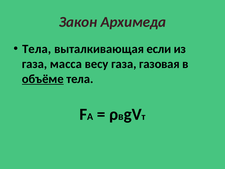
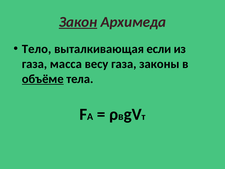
Закон underline: none -> present (78, 22)
Тела: Тела -> Тело (37, 49)
газовая: газовая -> законы (159, 64)
